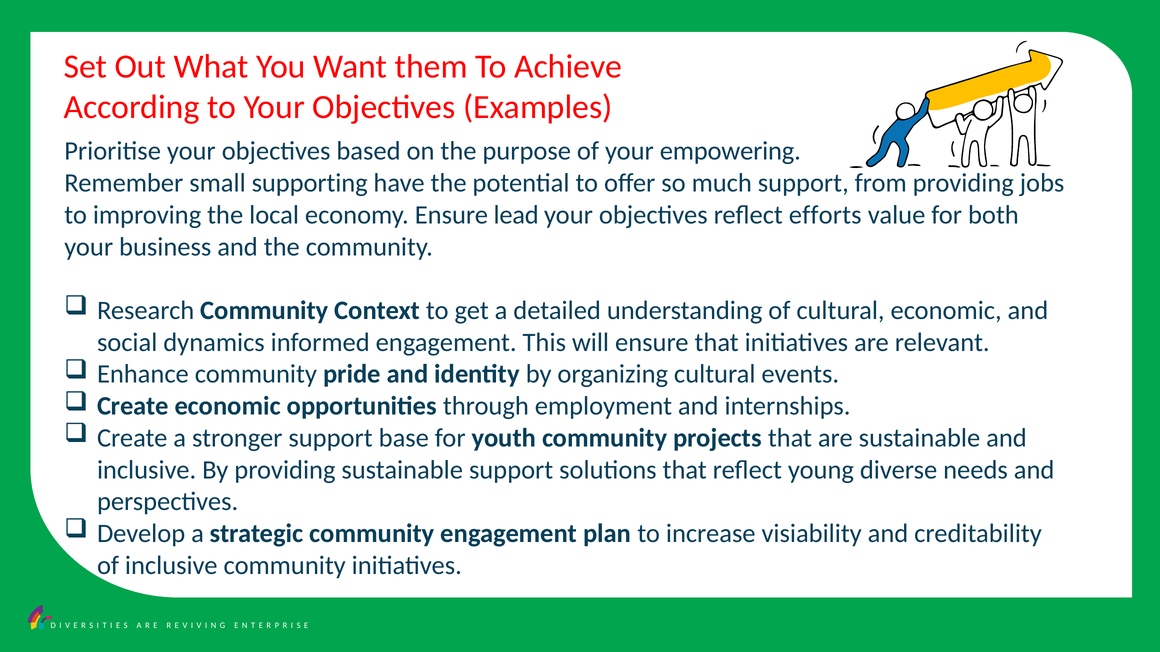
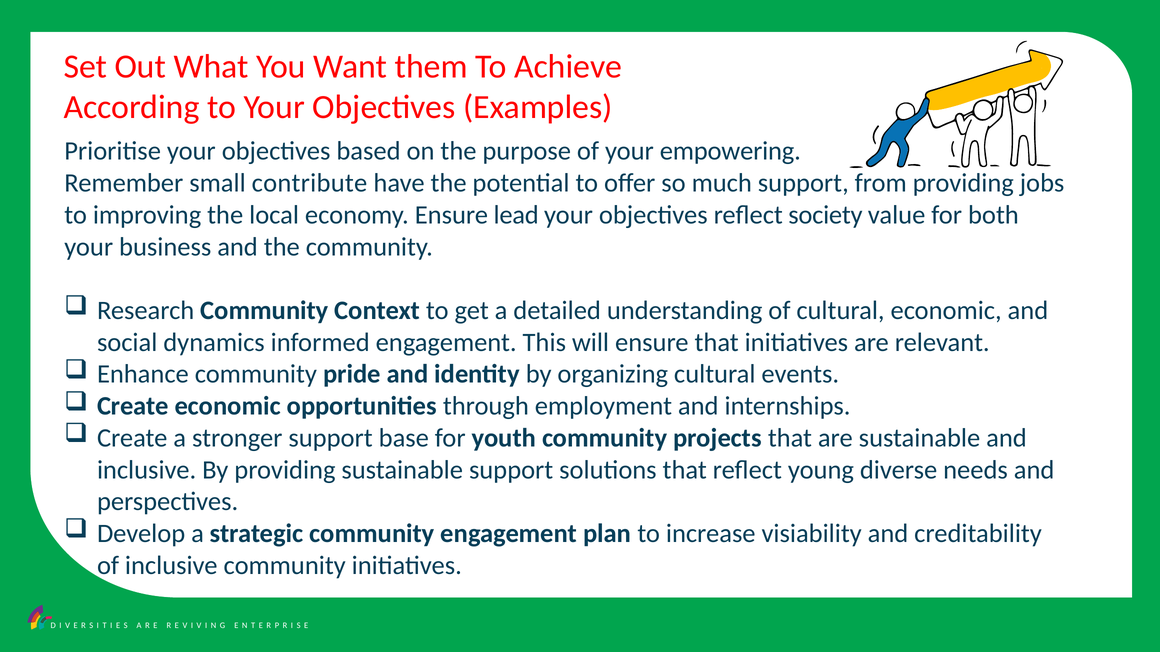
supporting: supporting -> contribute (310, 183)
efforts: efforts -> society (825, 215)
